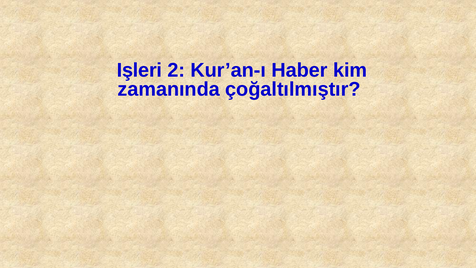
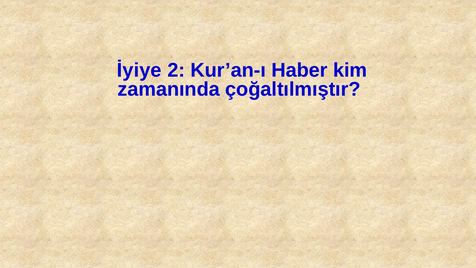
Işleri: Işleri -> İyiye (139, 70)
